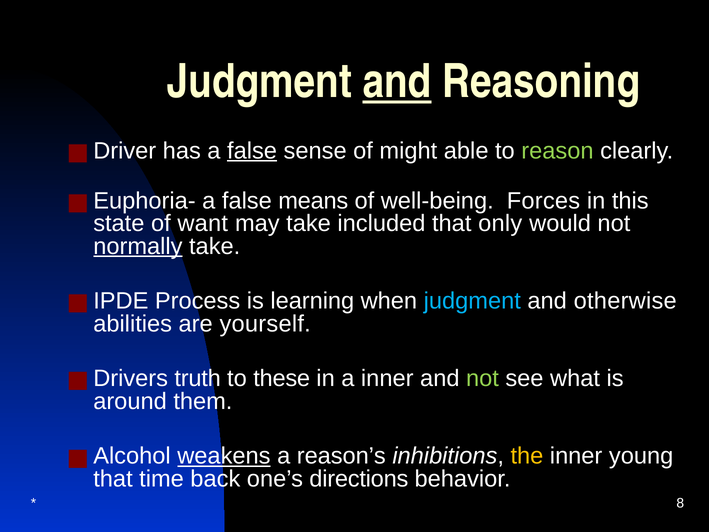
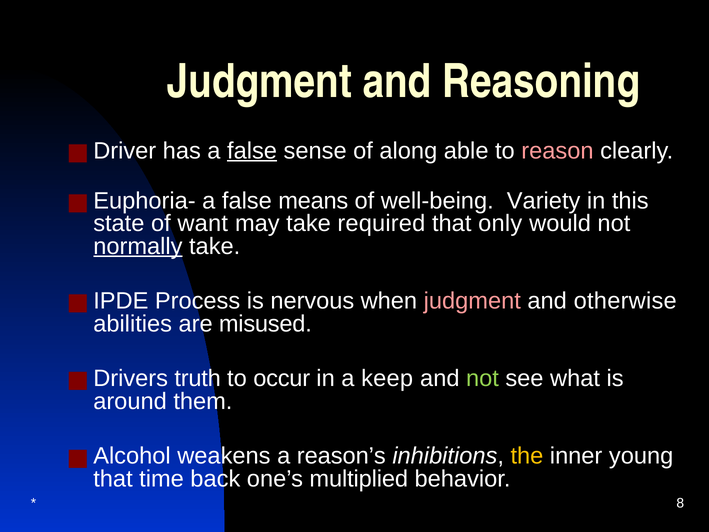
and underline: present -> none (397, 82)
might: might -> along (408, 151)
reason colour: light green -> pink (557, 151)
Forces: Forces -> Variety (544, 201)
included: included -> required (381, 223)
learning: learning -> nervous (312, 301)
judgment colour: light blue -> pink (472, 301)
yourself: yourself -> misused (265, 324)
these: these -> occur (282, 378)
a inner: inner -> keep (387, 378)
weakens underline: present -> none (224, 456)
directions: directions -> multiplied (359, 479)
